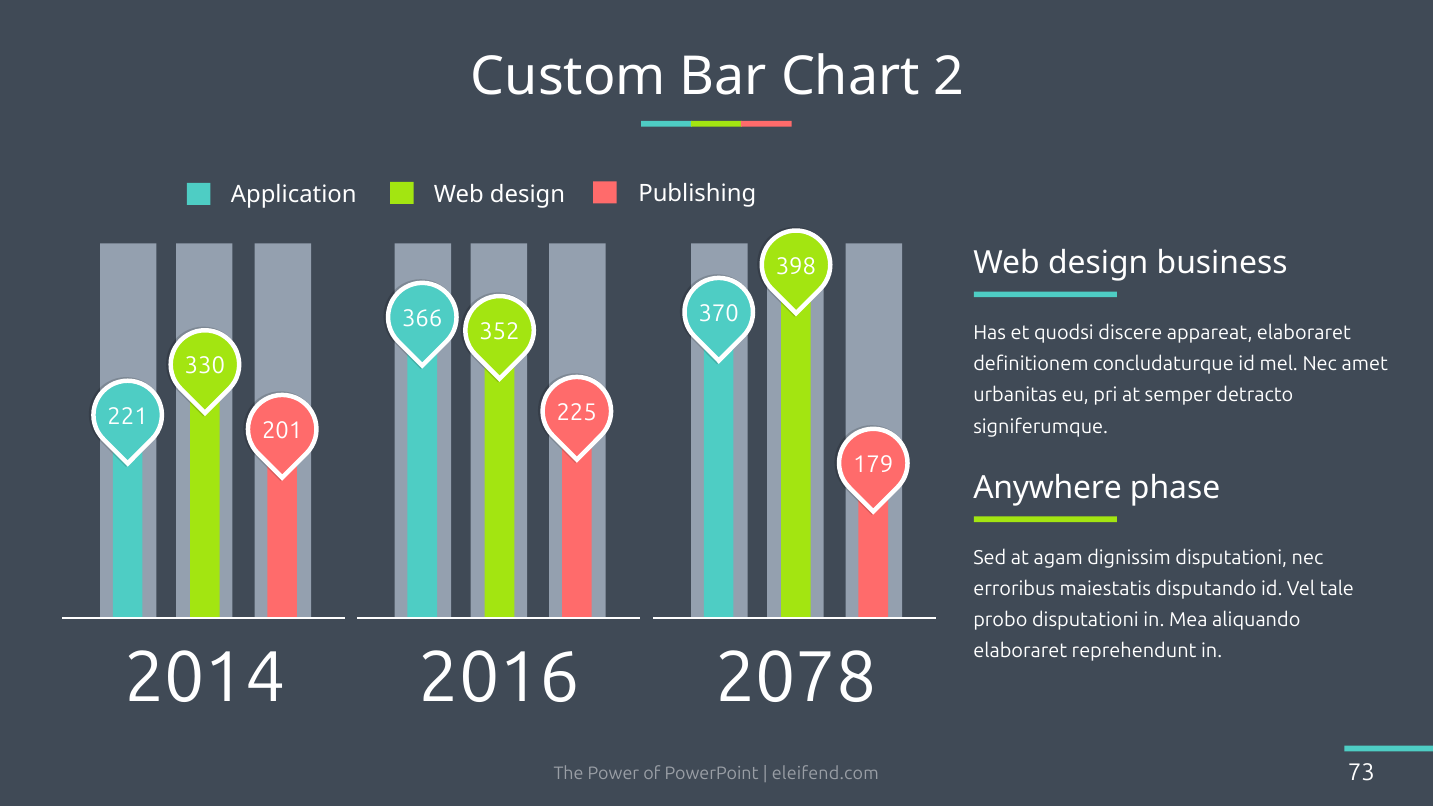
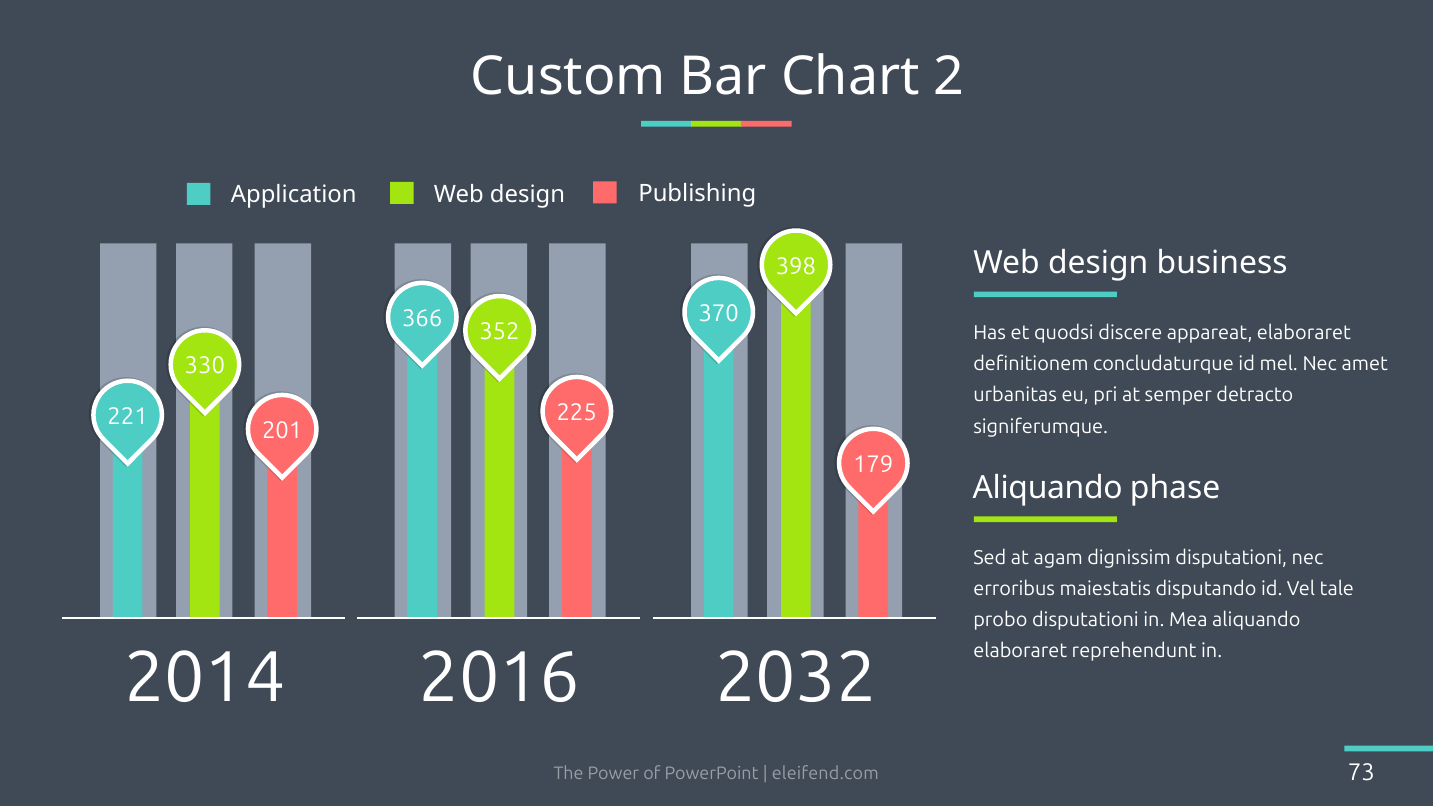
Anywhere: Anywhere -> Aliquando (1048, 488)
2078: 2078 -> 2032 (796, 678)
